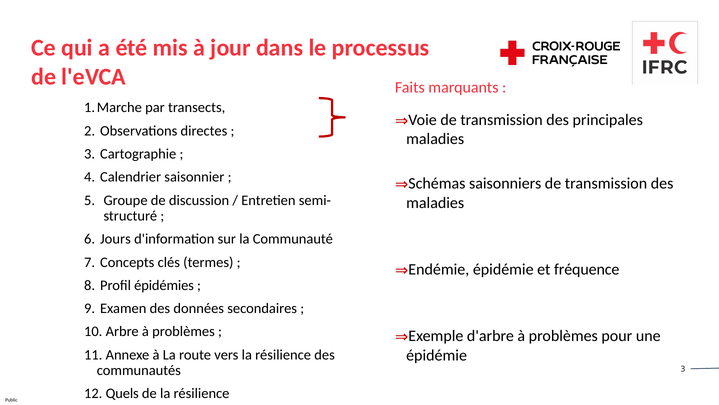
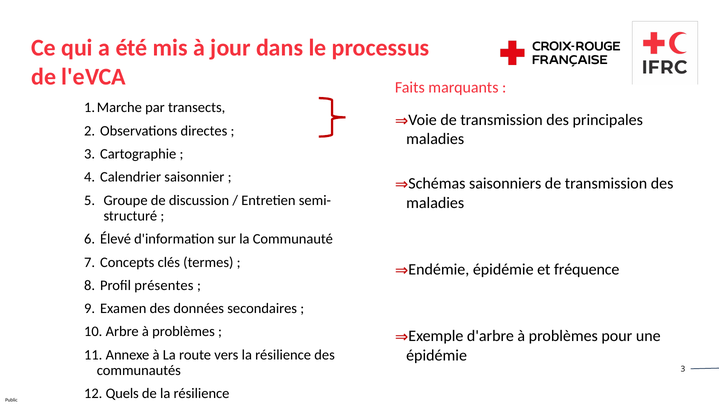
Jours: Jours -> Élevé (116, 239)
épidémies: épidémies -> présentes (164, 285)
